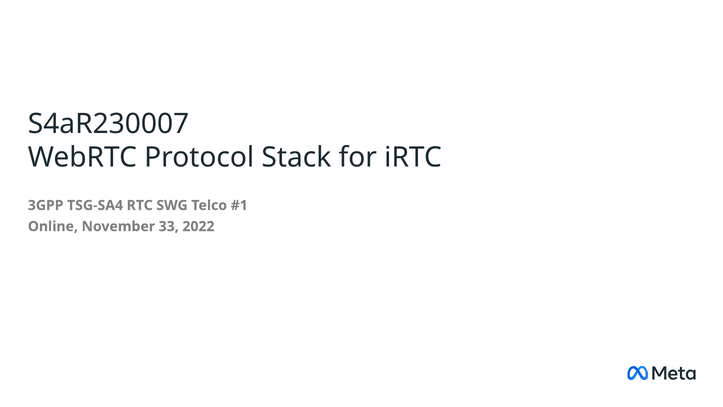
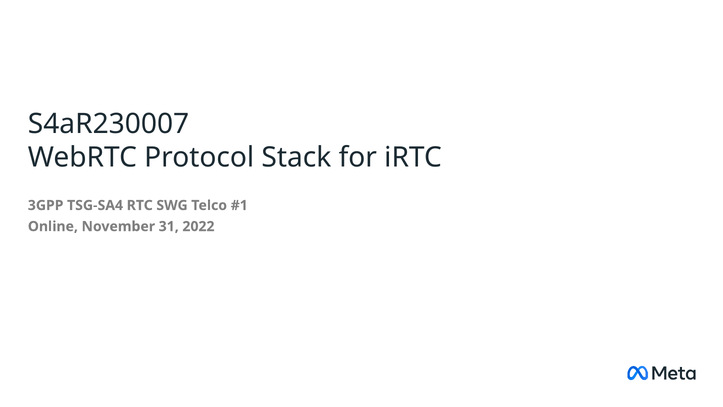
33: 33 -> 31 (169, 226)
